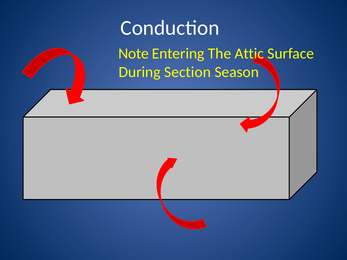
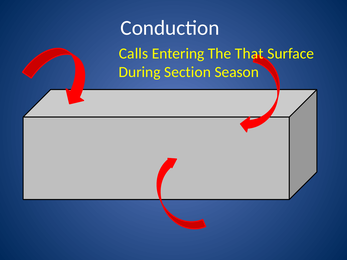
Note: Note -> Calls (134, 53)
Attic: Attic -> That (249, 53)
